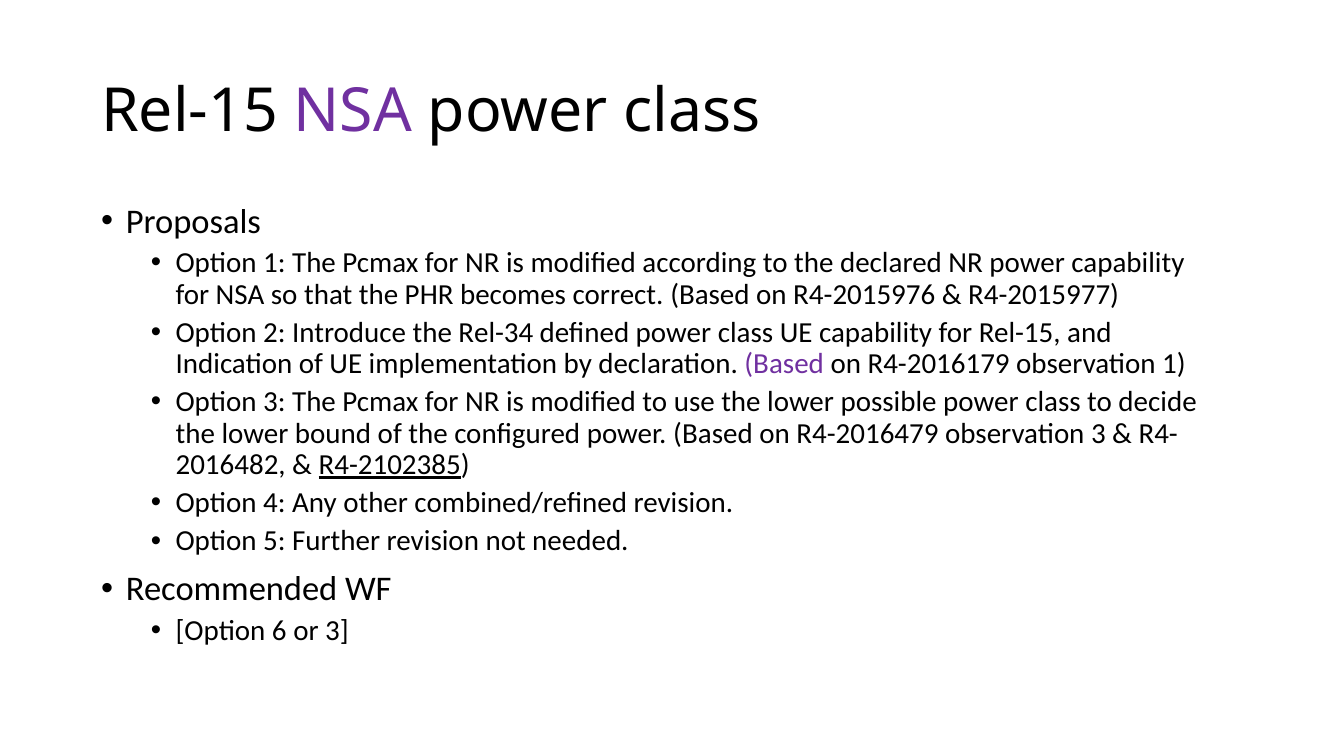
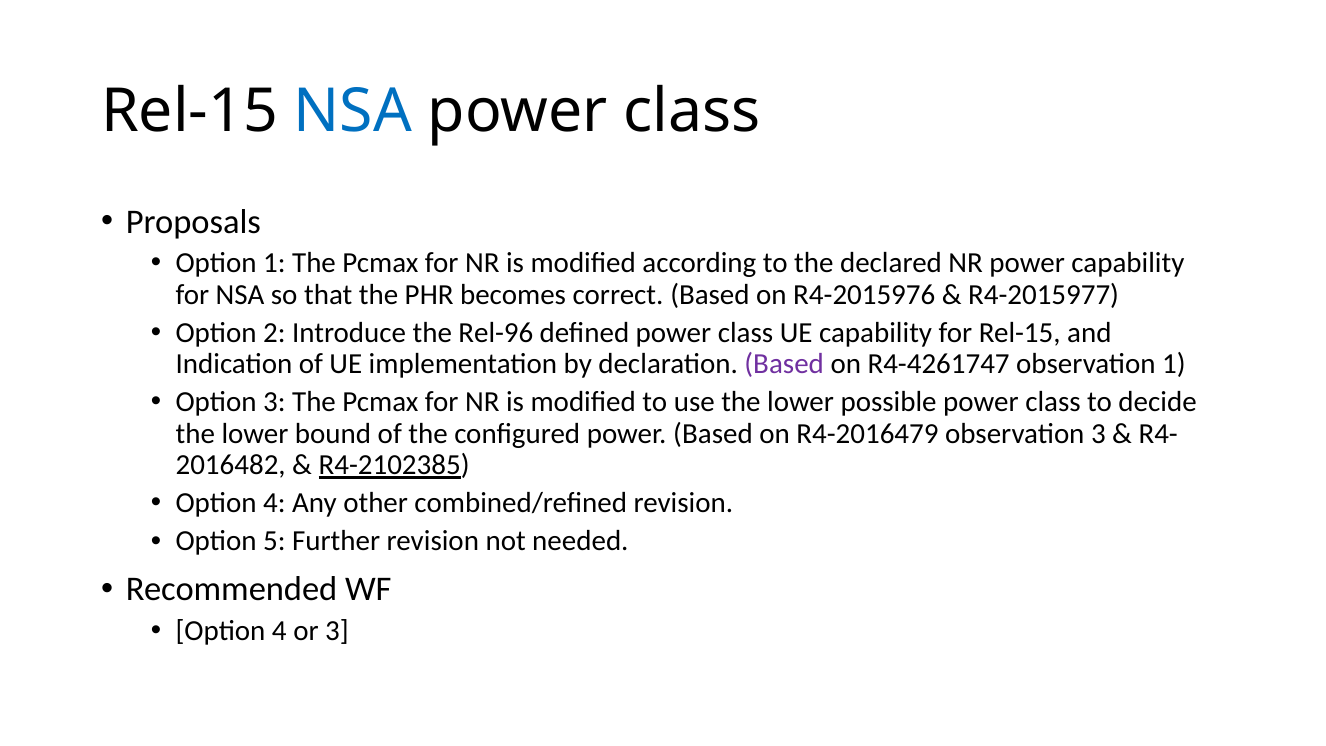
NSA colour: purple -> blue (353, 111)
Rel-34: Rel-34 -> Rel-96 (496, 333)
R4-2016179: R4-2016179 -> R4-4261747 (939, 364)
6: 6 -> 4 (279, 631)
